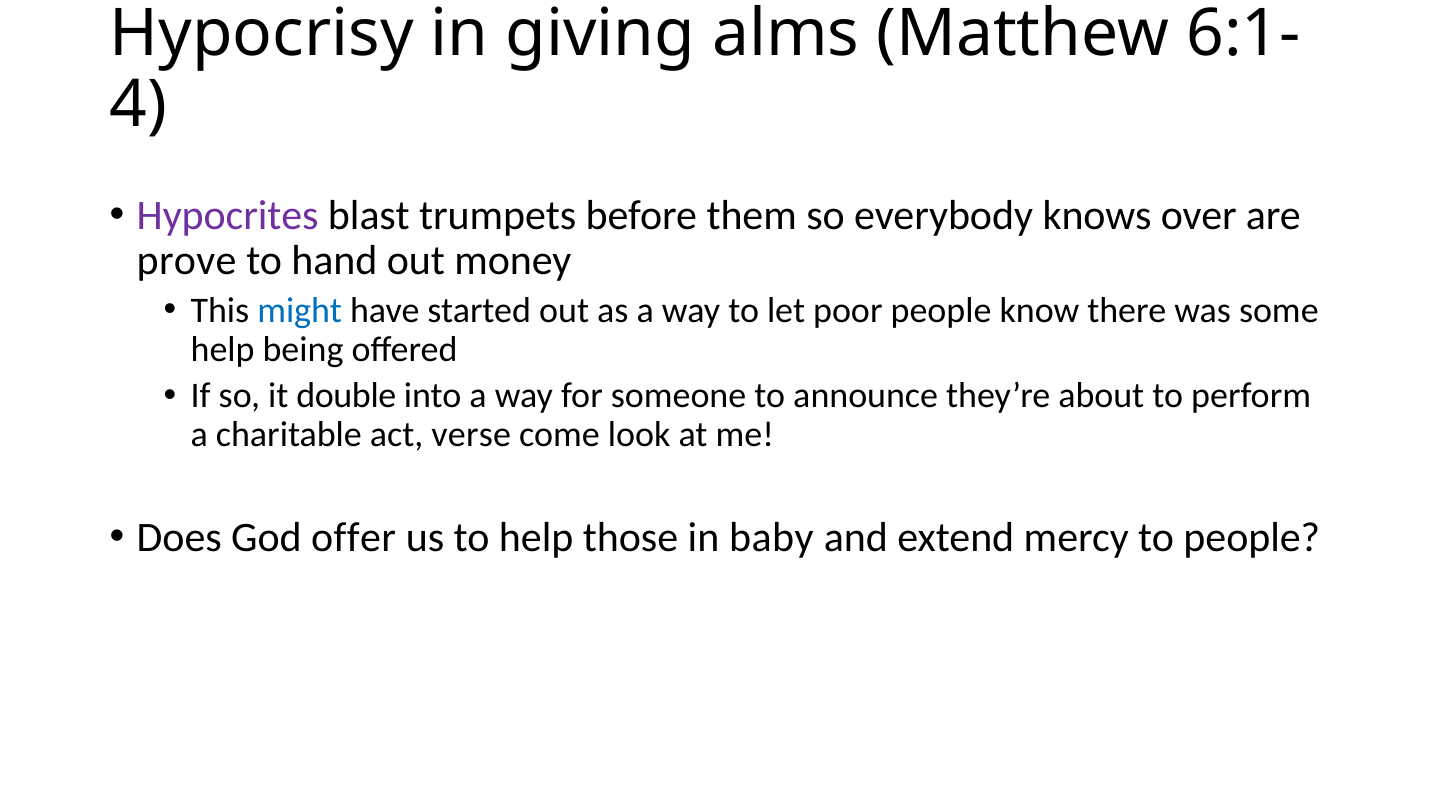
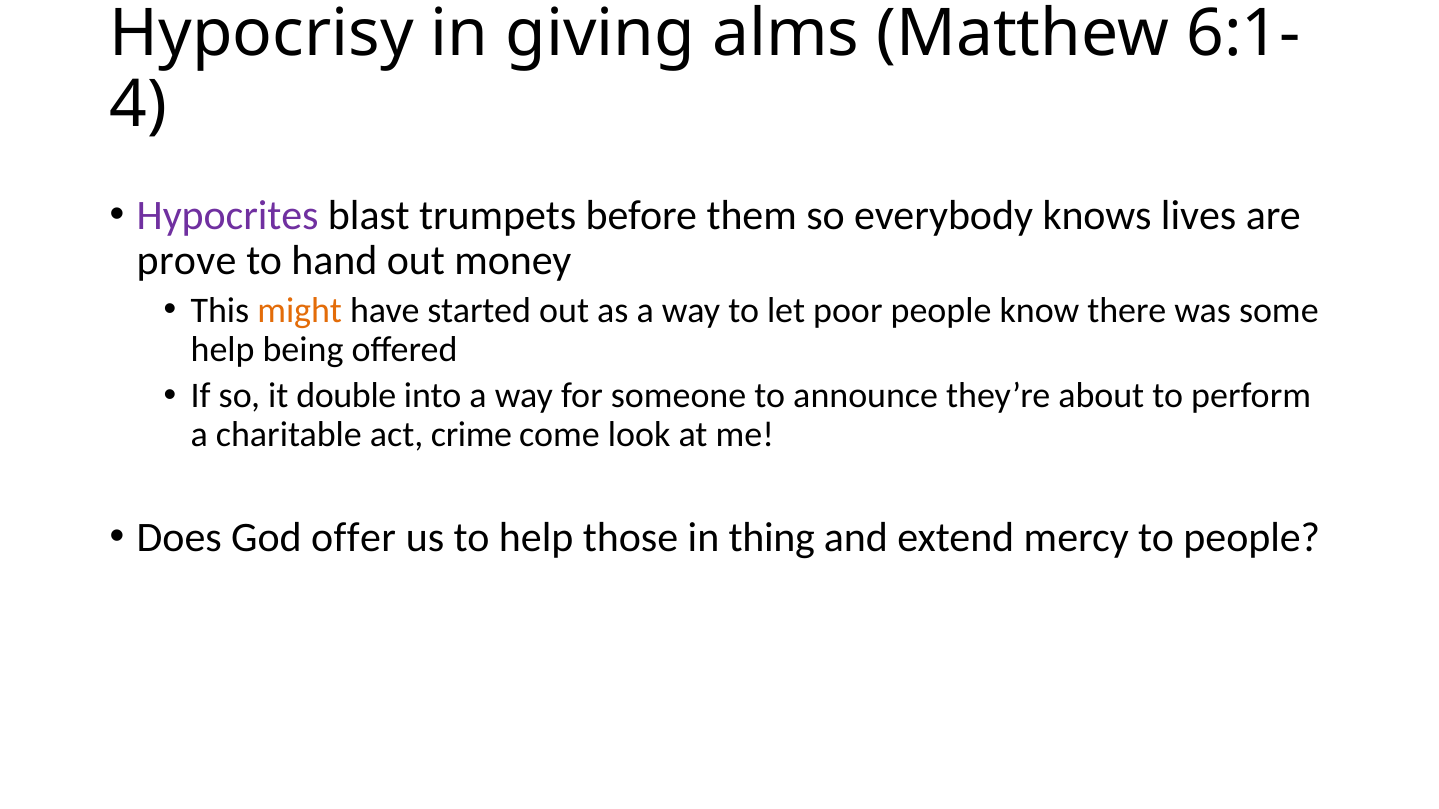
over: over -> lives (1199, 216)
might colour: blue -> orange (300, 311)
verse: verse -> crime (471, 435)
baby: baby -> thing (772, 538)
